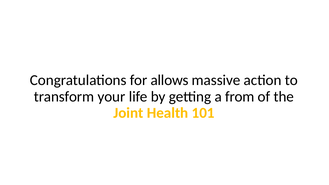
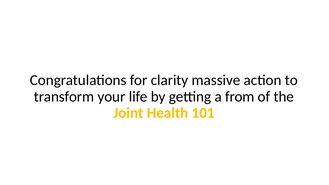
allows: allows -> clarity (170, 80)
